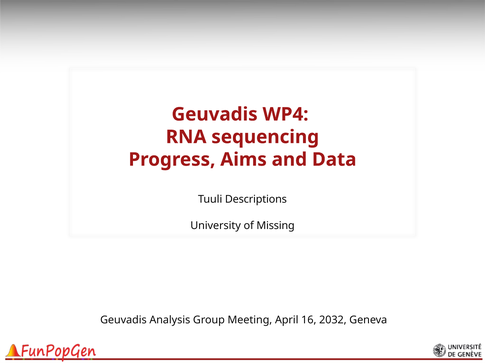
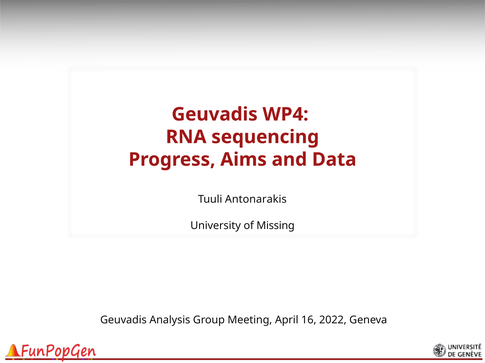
Descriptions: Descriptions -> Antonarakis (256, 200)
2032: 2032 -> 2022 (333, 321)
